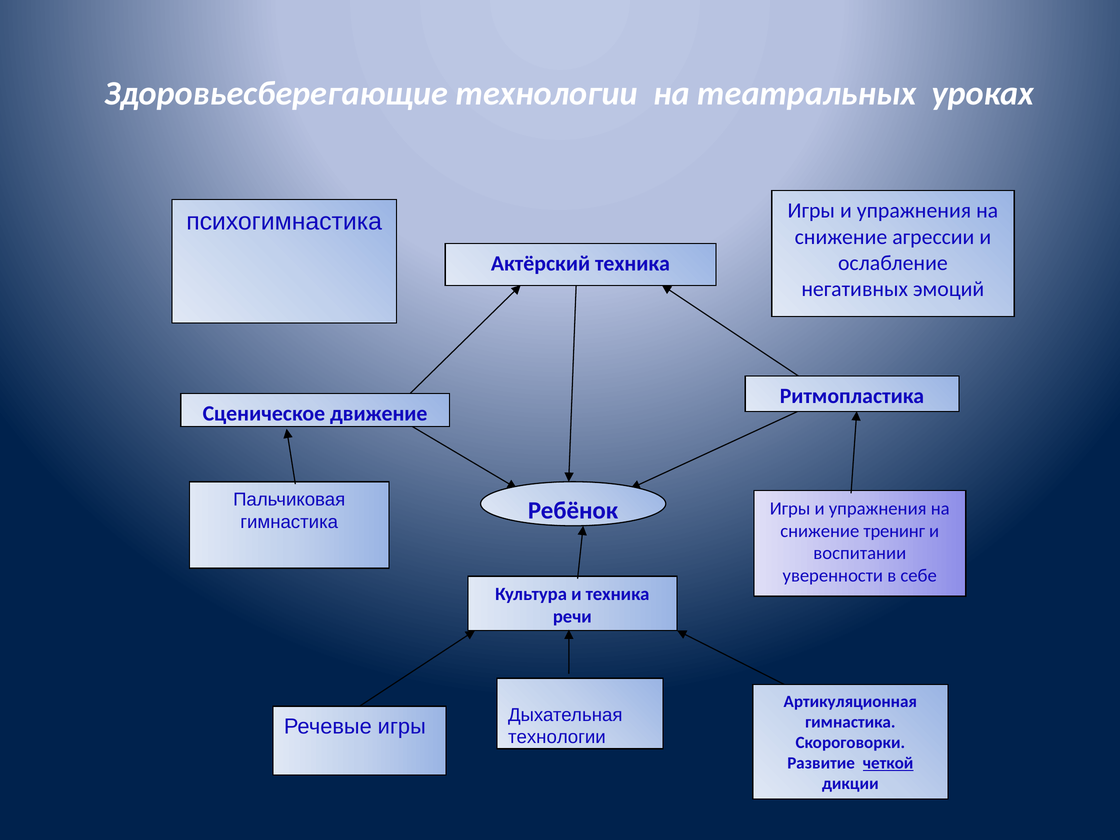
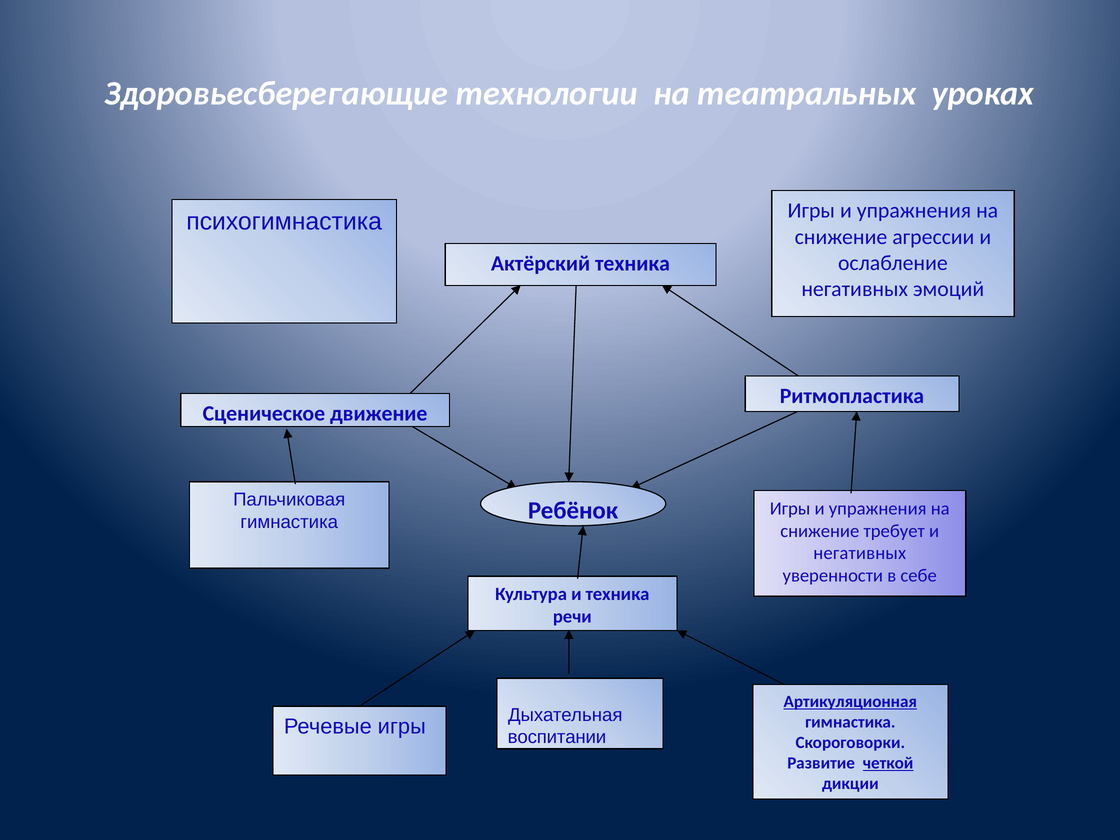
тренинг: тренинг -> требует (894, 531)
воспитании: воспитании -> негативных (860, 553)
Артикуляционная underline: none -> present (850, 702)
технологии: технологии -> воспитании (557, 737)
